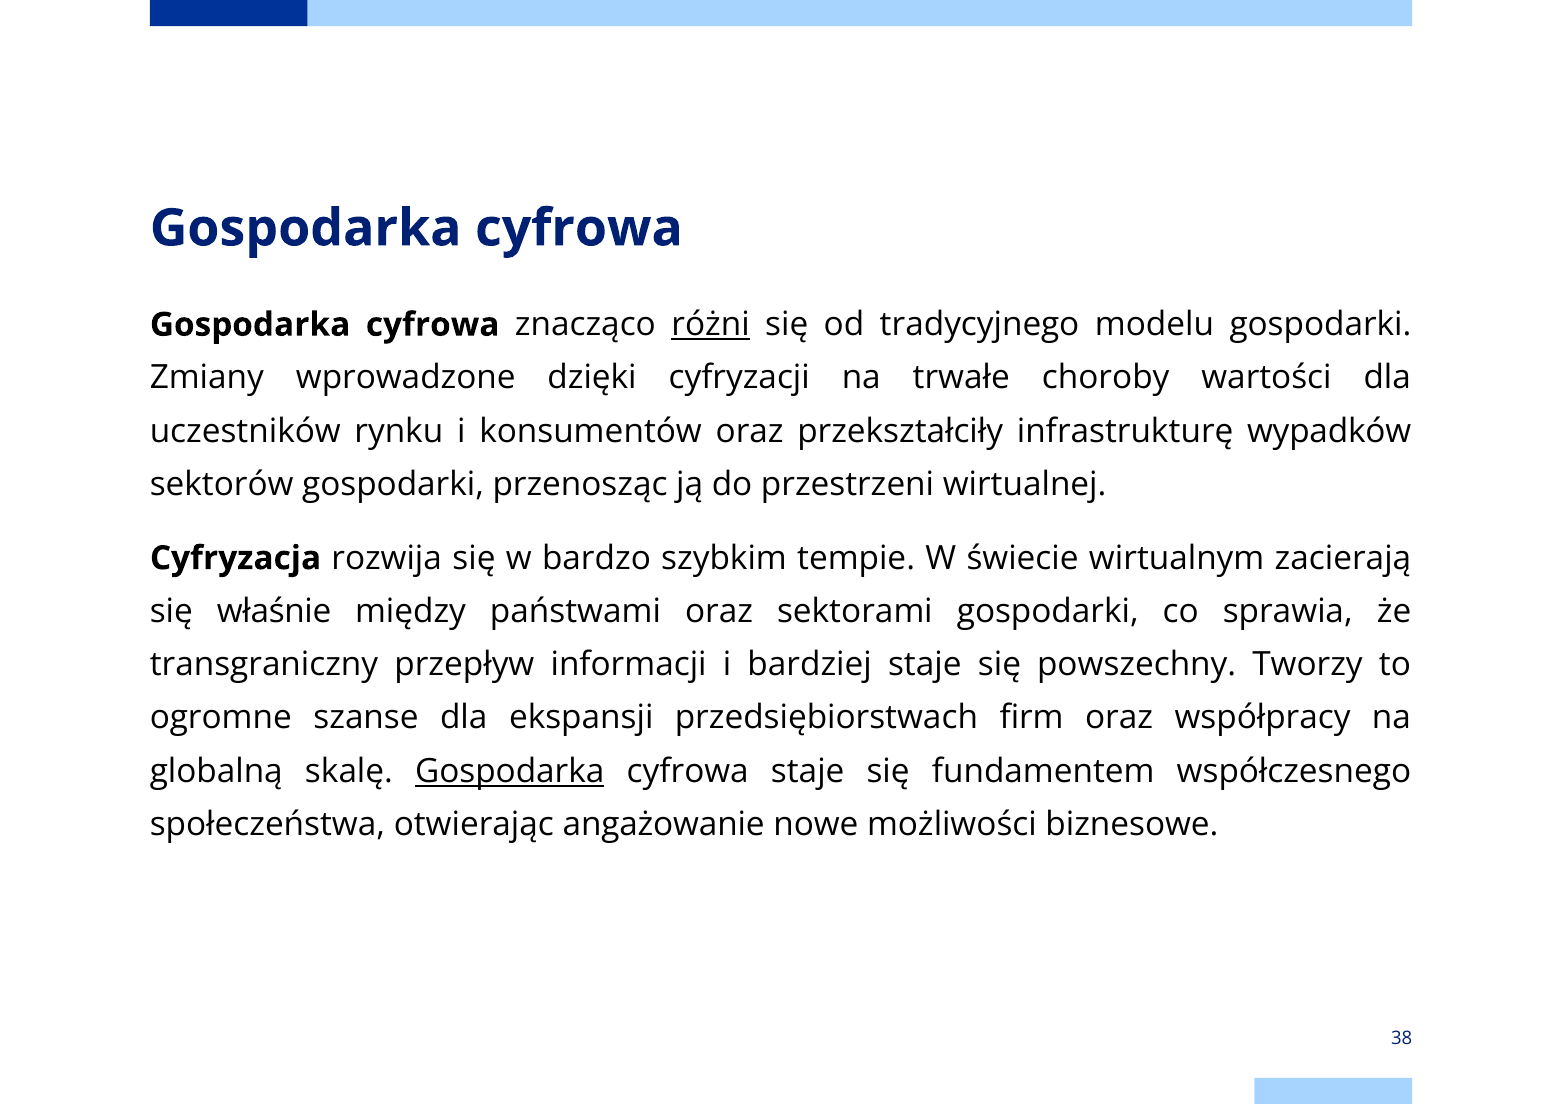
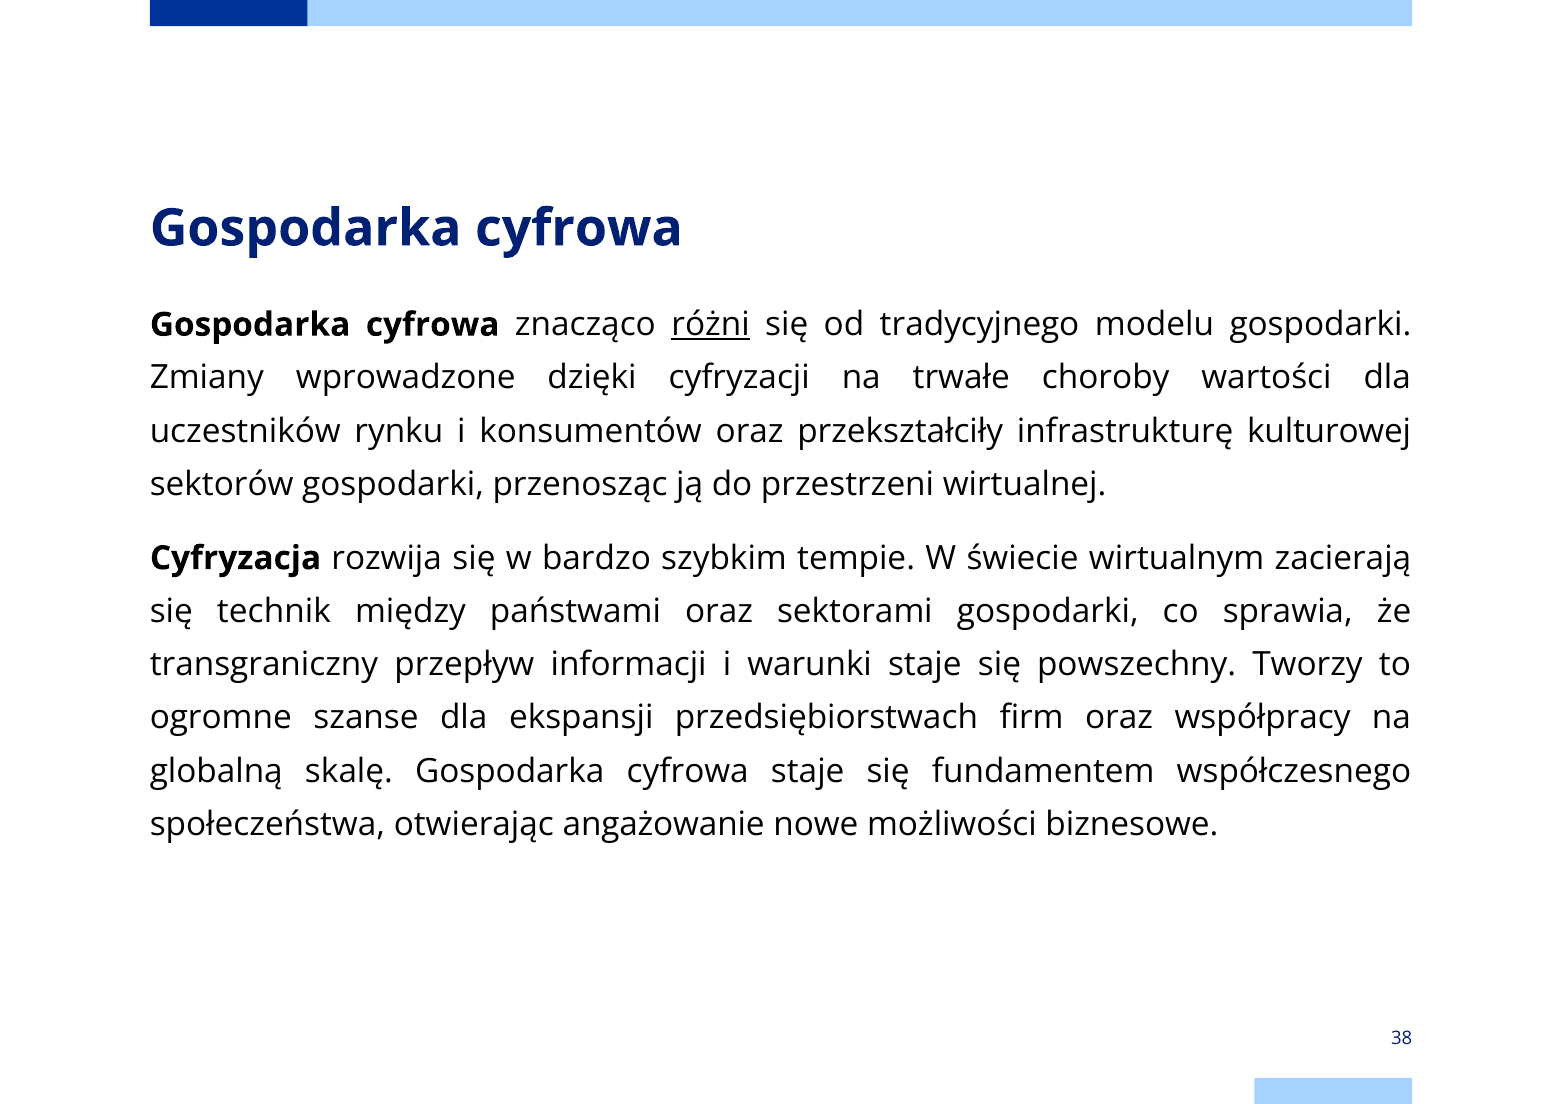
wypadków: wypadków -> kulturowej (1329, 431)
właśnie: właśnie -> technik (274, 612)
bardziej: bardziej -> warunki (810, 665)
Gospodarka underline: present -> none (510, 772)
